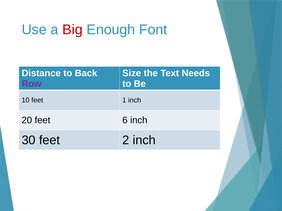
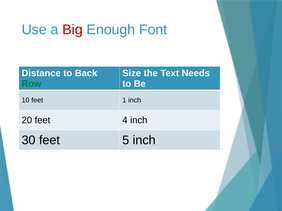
Row colour: purple -> green (32, 84)
6: 6 -> 4 (125, 120)
2: 2 -> 5 (126, 140)
